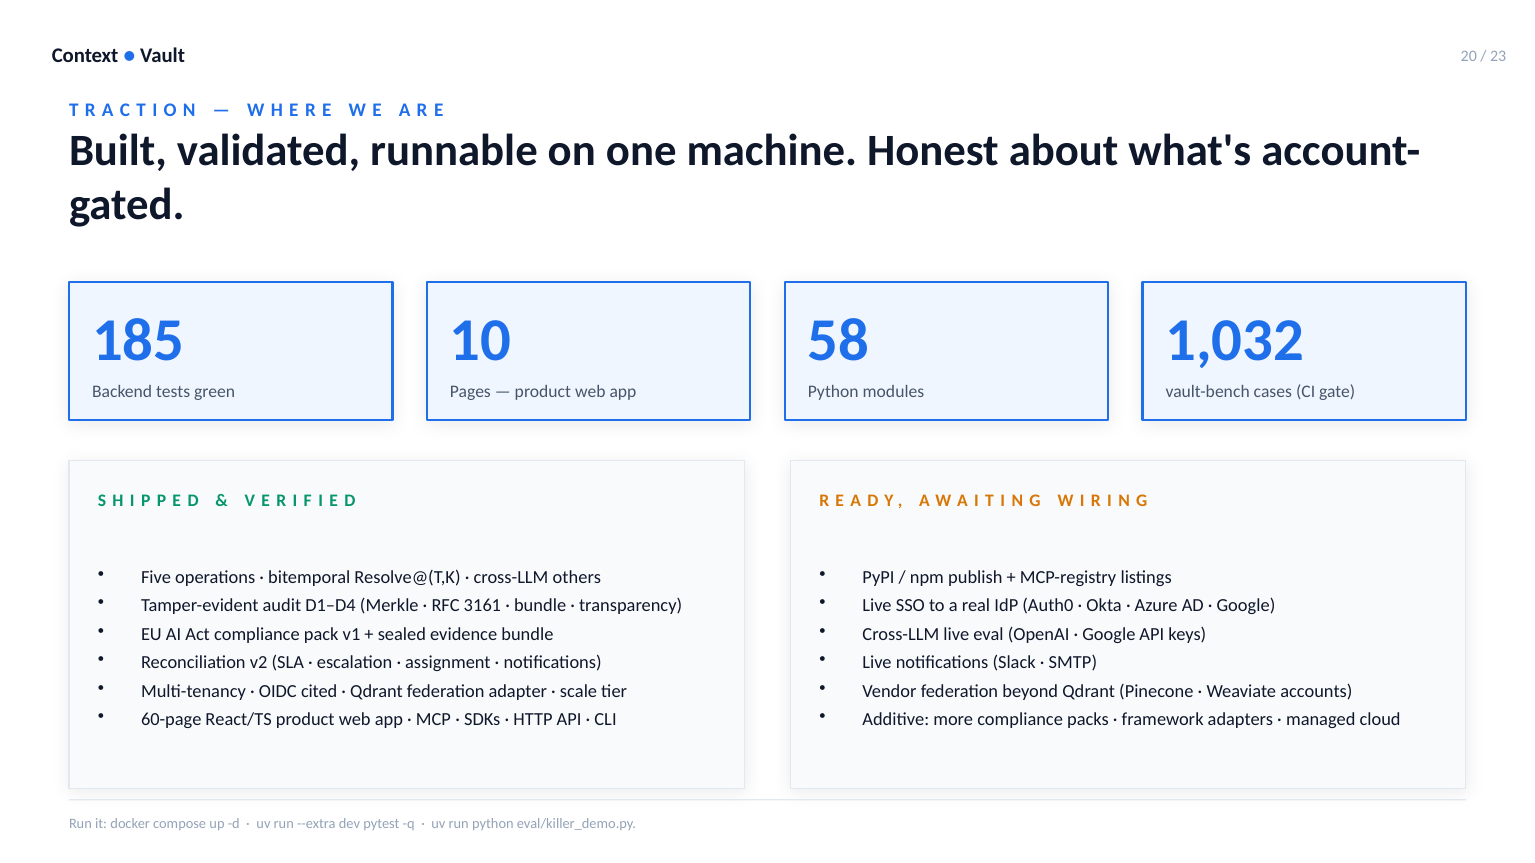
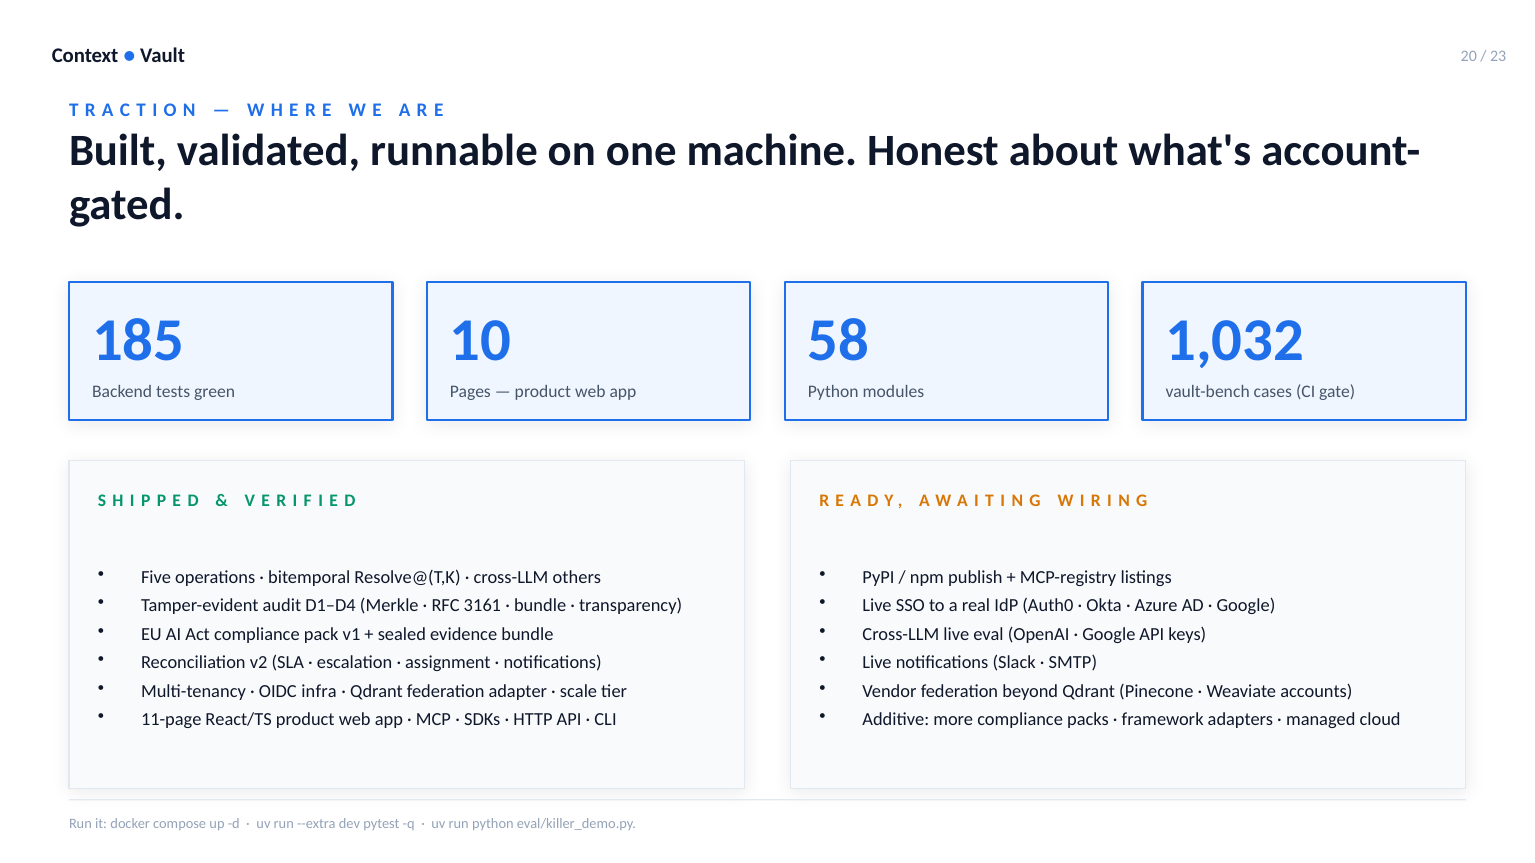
cited: cited -> infra (319, 692)
60-page: 60-page -> 11-page (171, 720)
